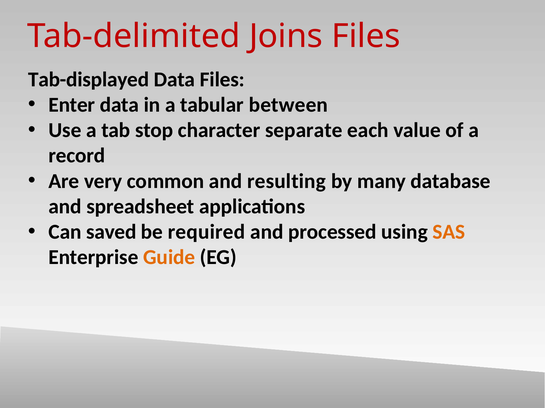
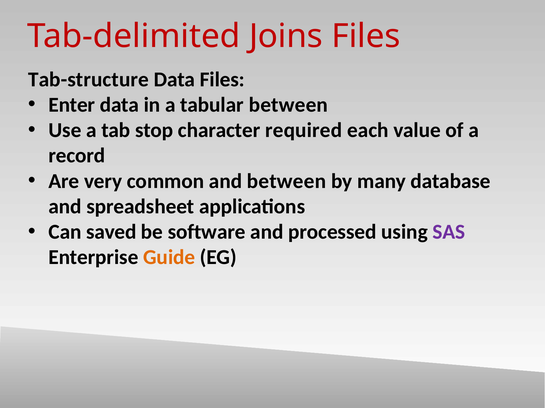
Tab-displayed: Tab-displayed -> Tab-structure (88, 80)
separate: separate -> required (304, 130)
and resulting: resulting -> between (287, 181)
required: required -> software (207, 232)
SAS colour: orange -> purple (449, 232)
